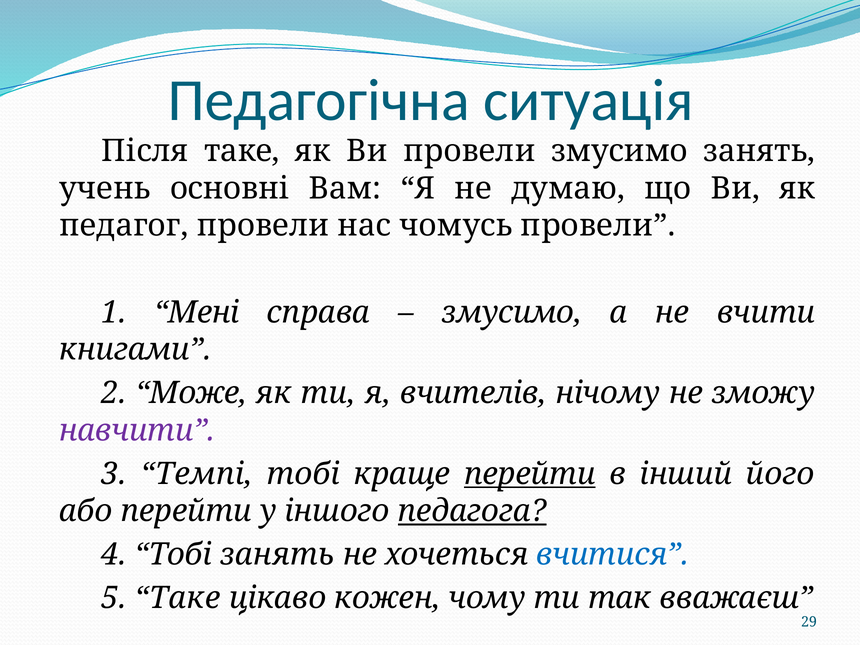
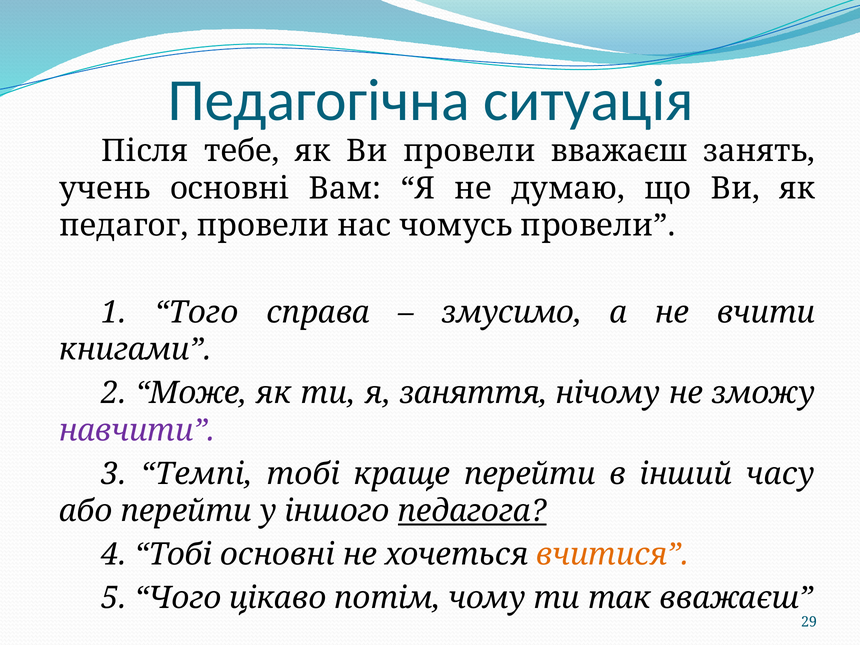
Після таке: таке -> тебе (242, 151)
провели змусимо: змусимо -> вважаєш (620, 151)
Мені: Мені -> Того (197, 312)
вчителів: вчителів -> заняття (474, 393)
перейти underline: present -> none (530, 474)
його: його -> часу (780, 474)
Тобі занять: занять -> основні (278, 555)
вчитися colour: blue -> orange (613, 555)
5 Таке: Таке -> Чого (178, 598)
кожен: кожен -> потім (388, 598)
